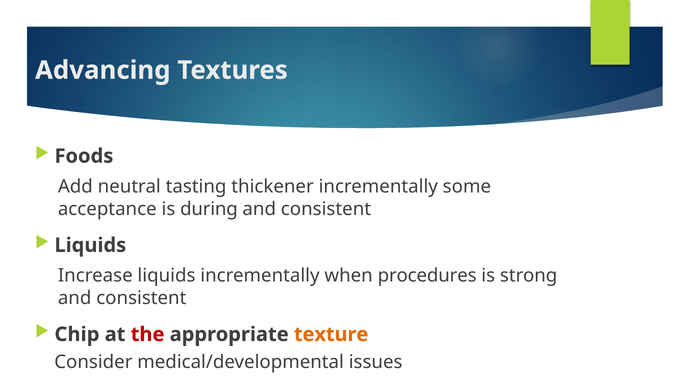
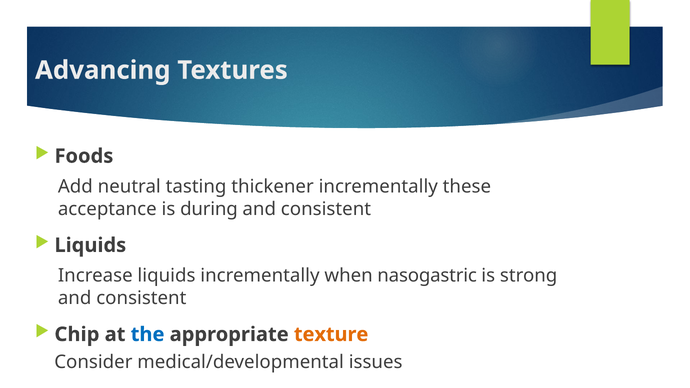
some: some -> these (467, 187)
procedures: procedures -> nasogastric (427, 276)
the colour: red -> blue (148, 335)
